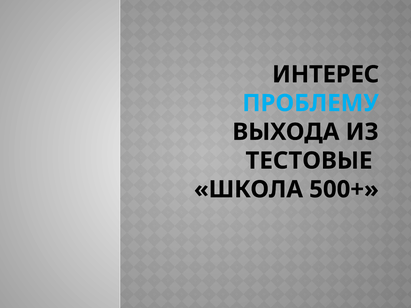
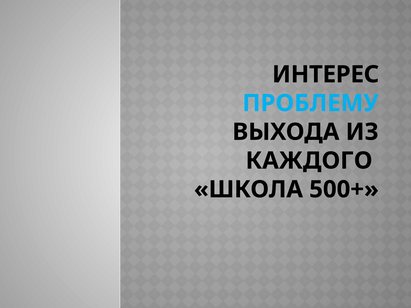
ТЕСТОВЫЕ: ТЕСТОВЫЕ -> КАЖДОГО (309, 161)
